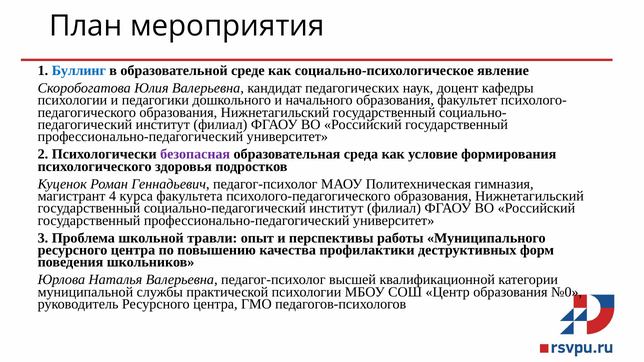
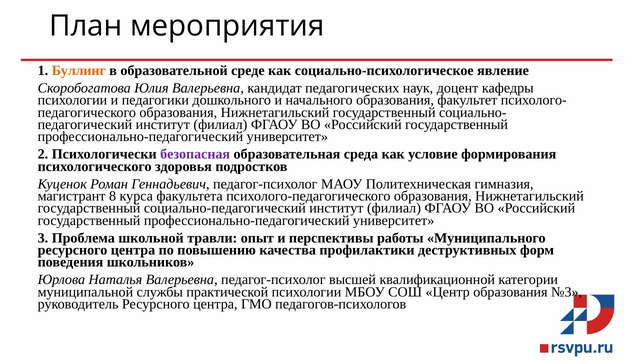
Буллинг colour: blue -> orange (79, 71)
4: 4 -> 8 (113, 196)
№0: №0 -> №3 (567, 292)
